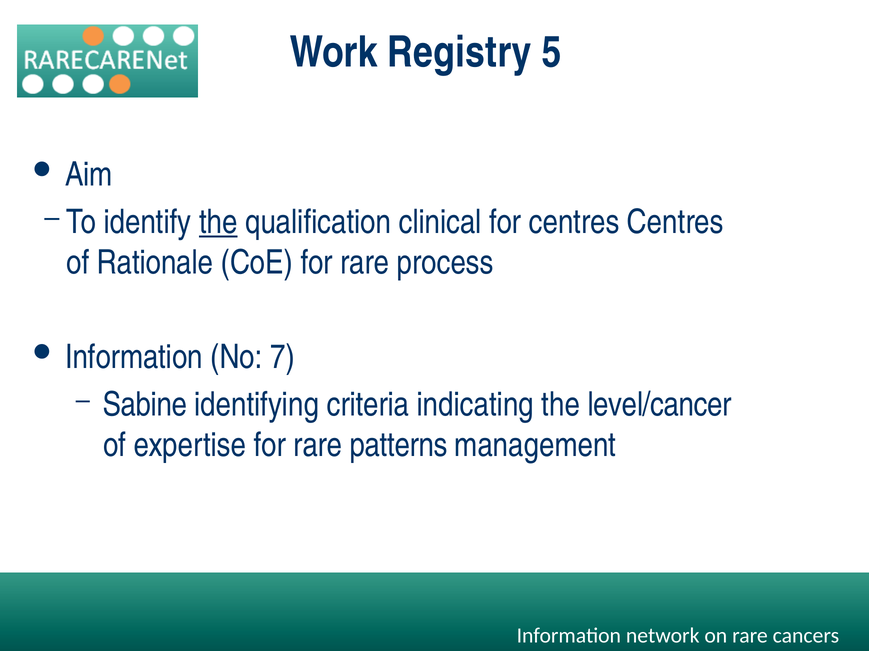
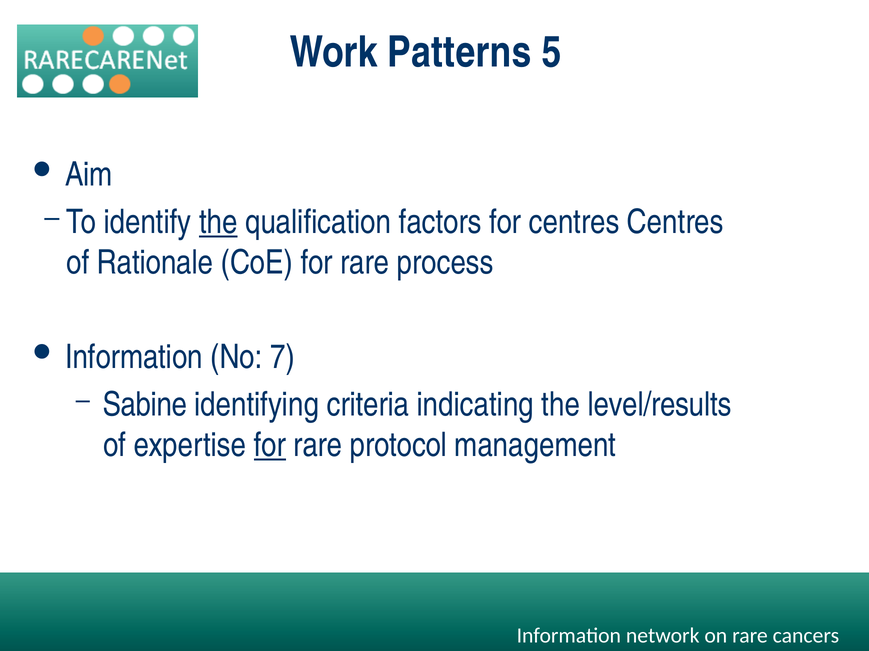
Registry: Registry -> Patterns (459, 52)
clinical: clinical -> factors (440, 222)
level/cancer: level/cancer -> level/results (660, 405)
for underline: none -> present (270, 445)
patterns: patterns -> protocol (398, 445)
